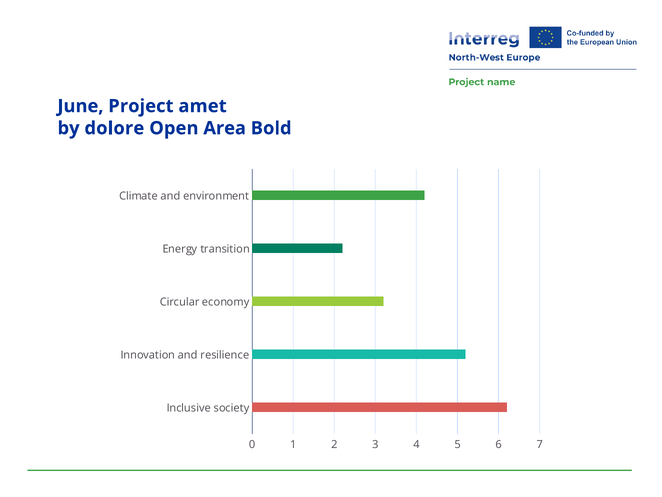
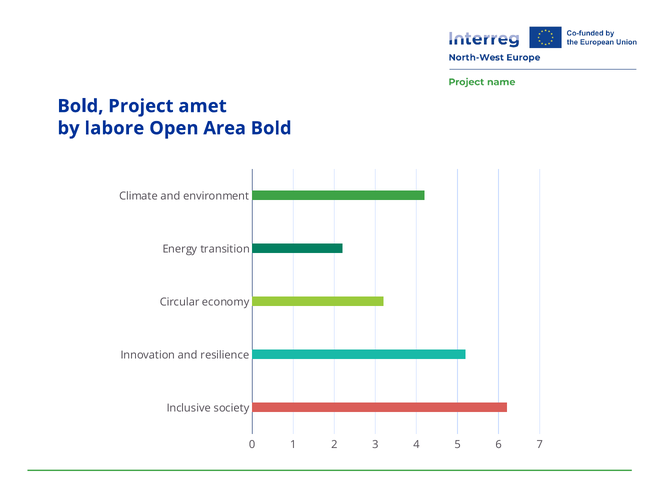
June: June -> Bold (80, 106)
dolore: dolore -> labore (114, 128)
